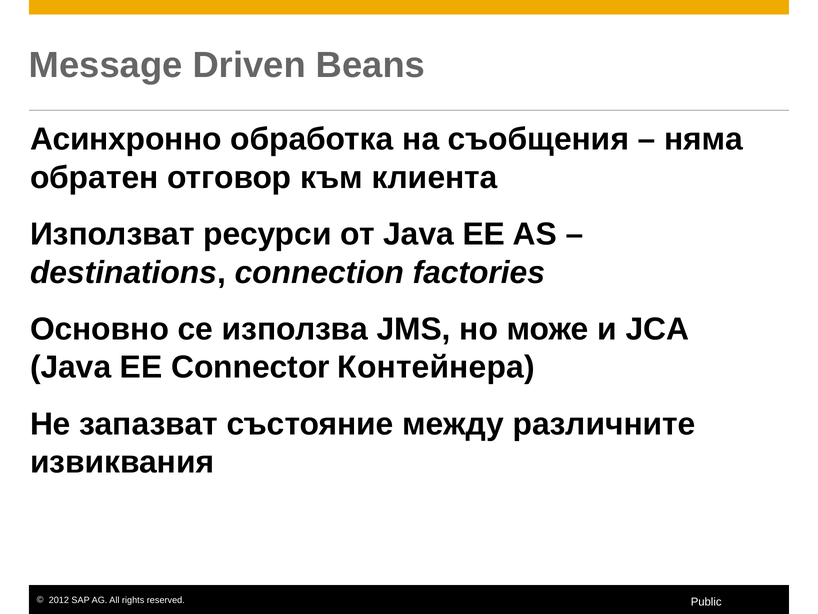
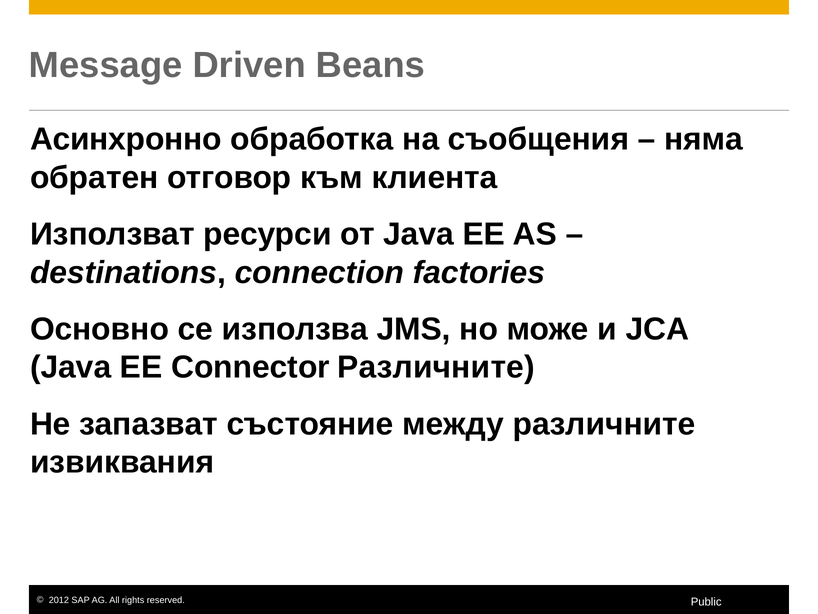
Connector Контейнера: Контейнера -> Различните (436, 367)
